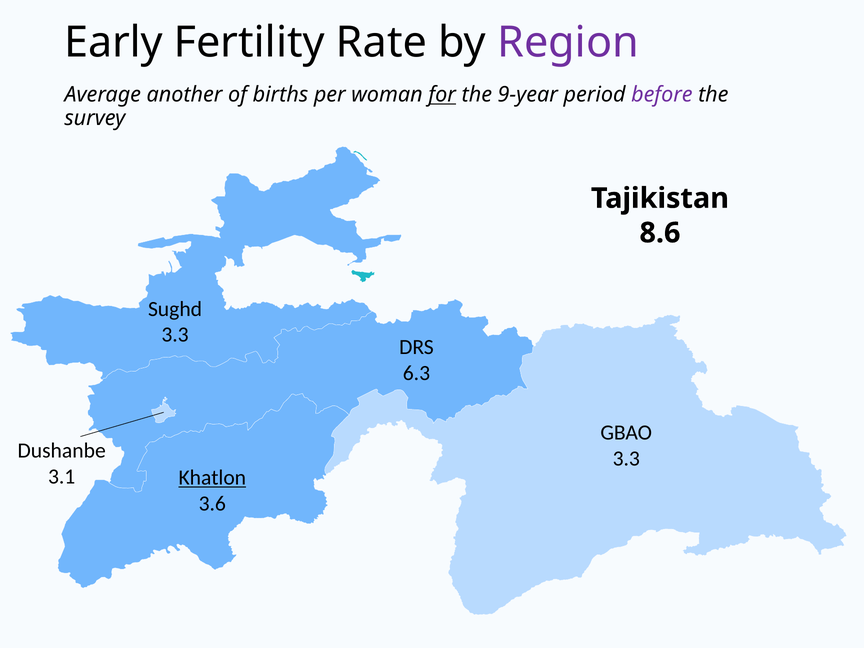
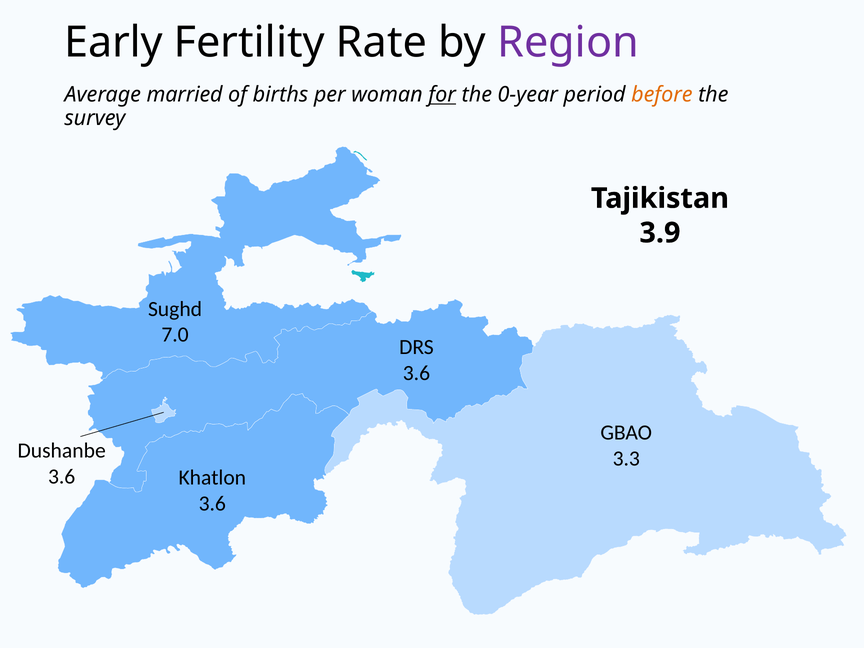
another: another -> married (185, 95)
9-year: 9-year -> 0-year (528, 95)
before colour: purple -> orange (662, 95)
8.6: 8.6 -> 3.9 (660, 233)
3.3: 3.3 -> 7.0 (175, 335)
6.3: 6.3 -> 3.6 (416, 373)
3.1: 3.1 -> 3.6 (62, 477)
Khatlon underline: present -> none (212, 478)
